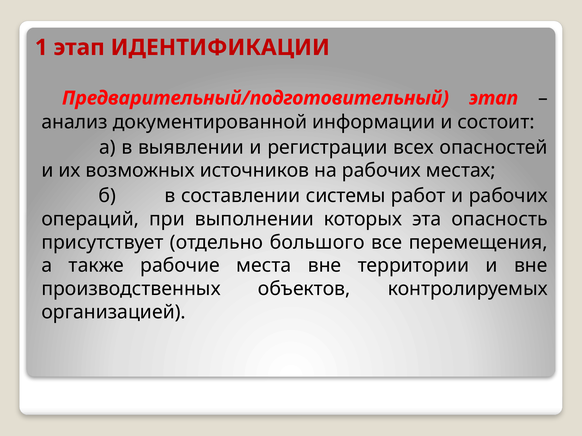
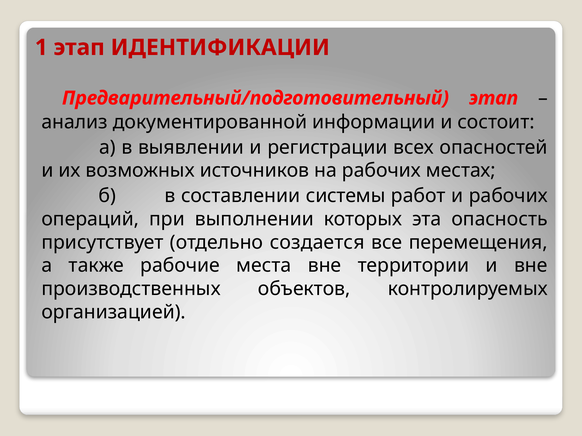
большого: большого -> создается (317, 243)
